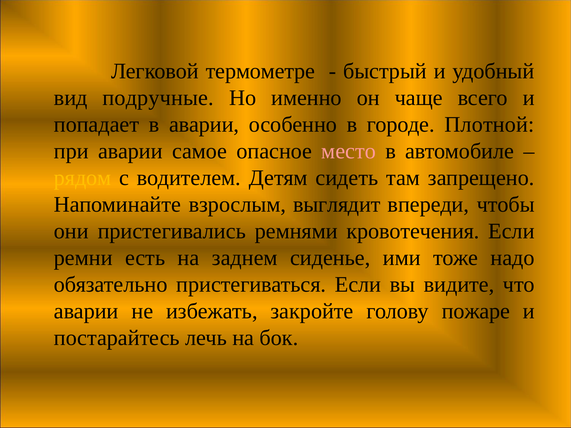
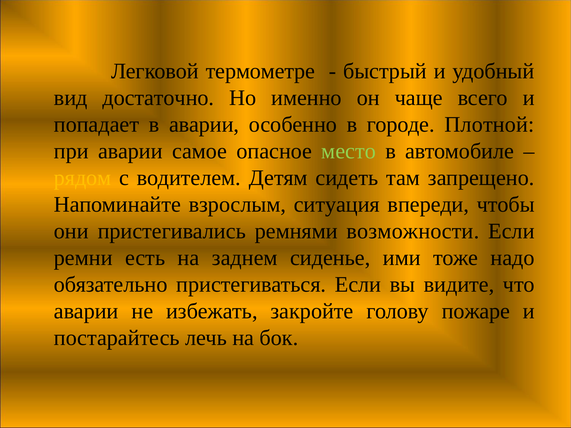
подручные: подручные -> достаточно (158, 98)
место colour: pink -> light green (349, 151)
выглядит: выглядит -> ситуация (337, 205)
кровотечения: кровотечения -> возможности (413, 231)
